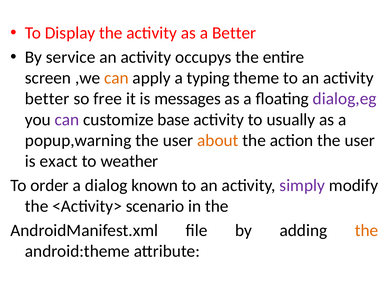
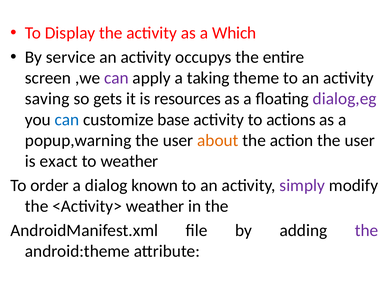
a Better: Better -> Which (234, 33)
can colour: orange -> purple (116, 78)
typing: typing -> taking (208, 78)
better: better -> saving (47, 99)
free: free -> gets (108, 99)
messages: messages -> resources (188, 99)
can colour: purple -> blue (67, 119)
usually: usually -> actions (291, 119)
<Activity> scenario: scenario -> weather (155, 206)
the colour: orange -> purple (367, 230)
